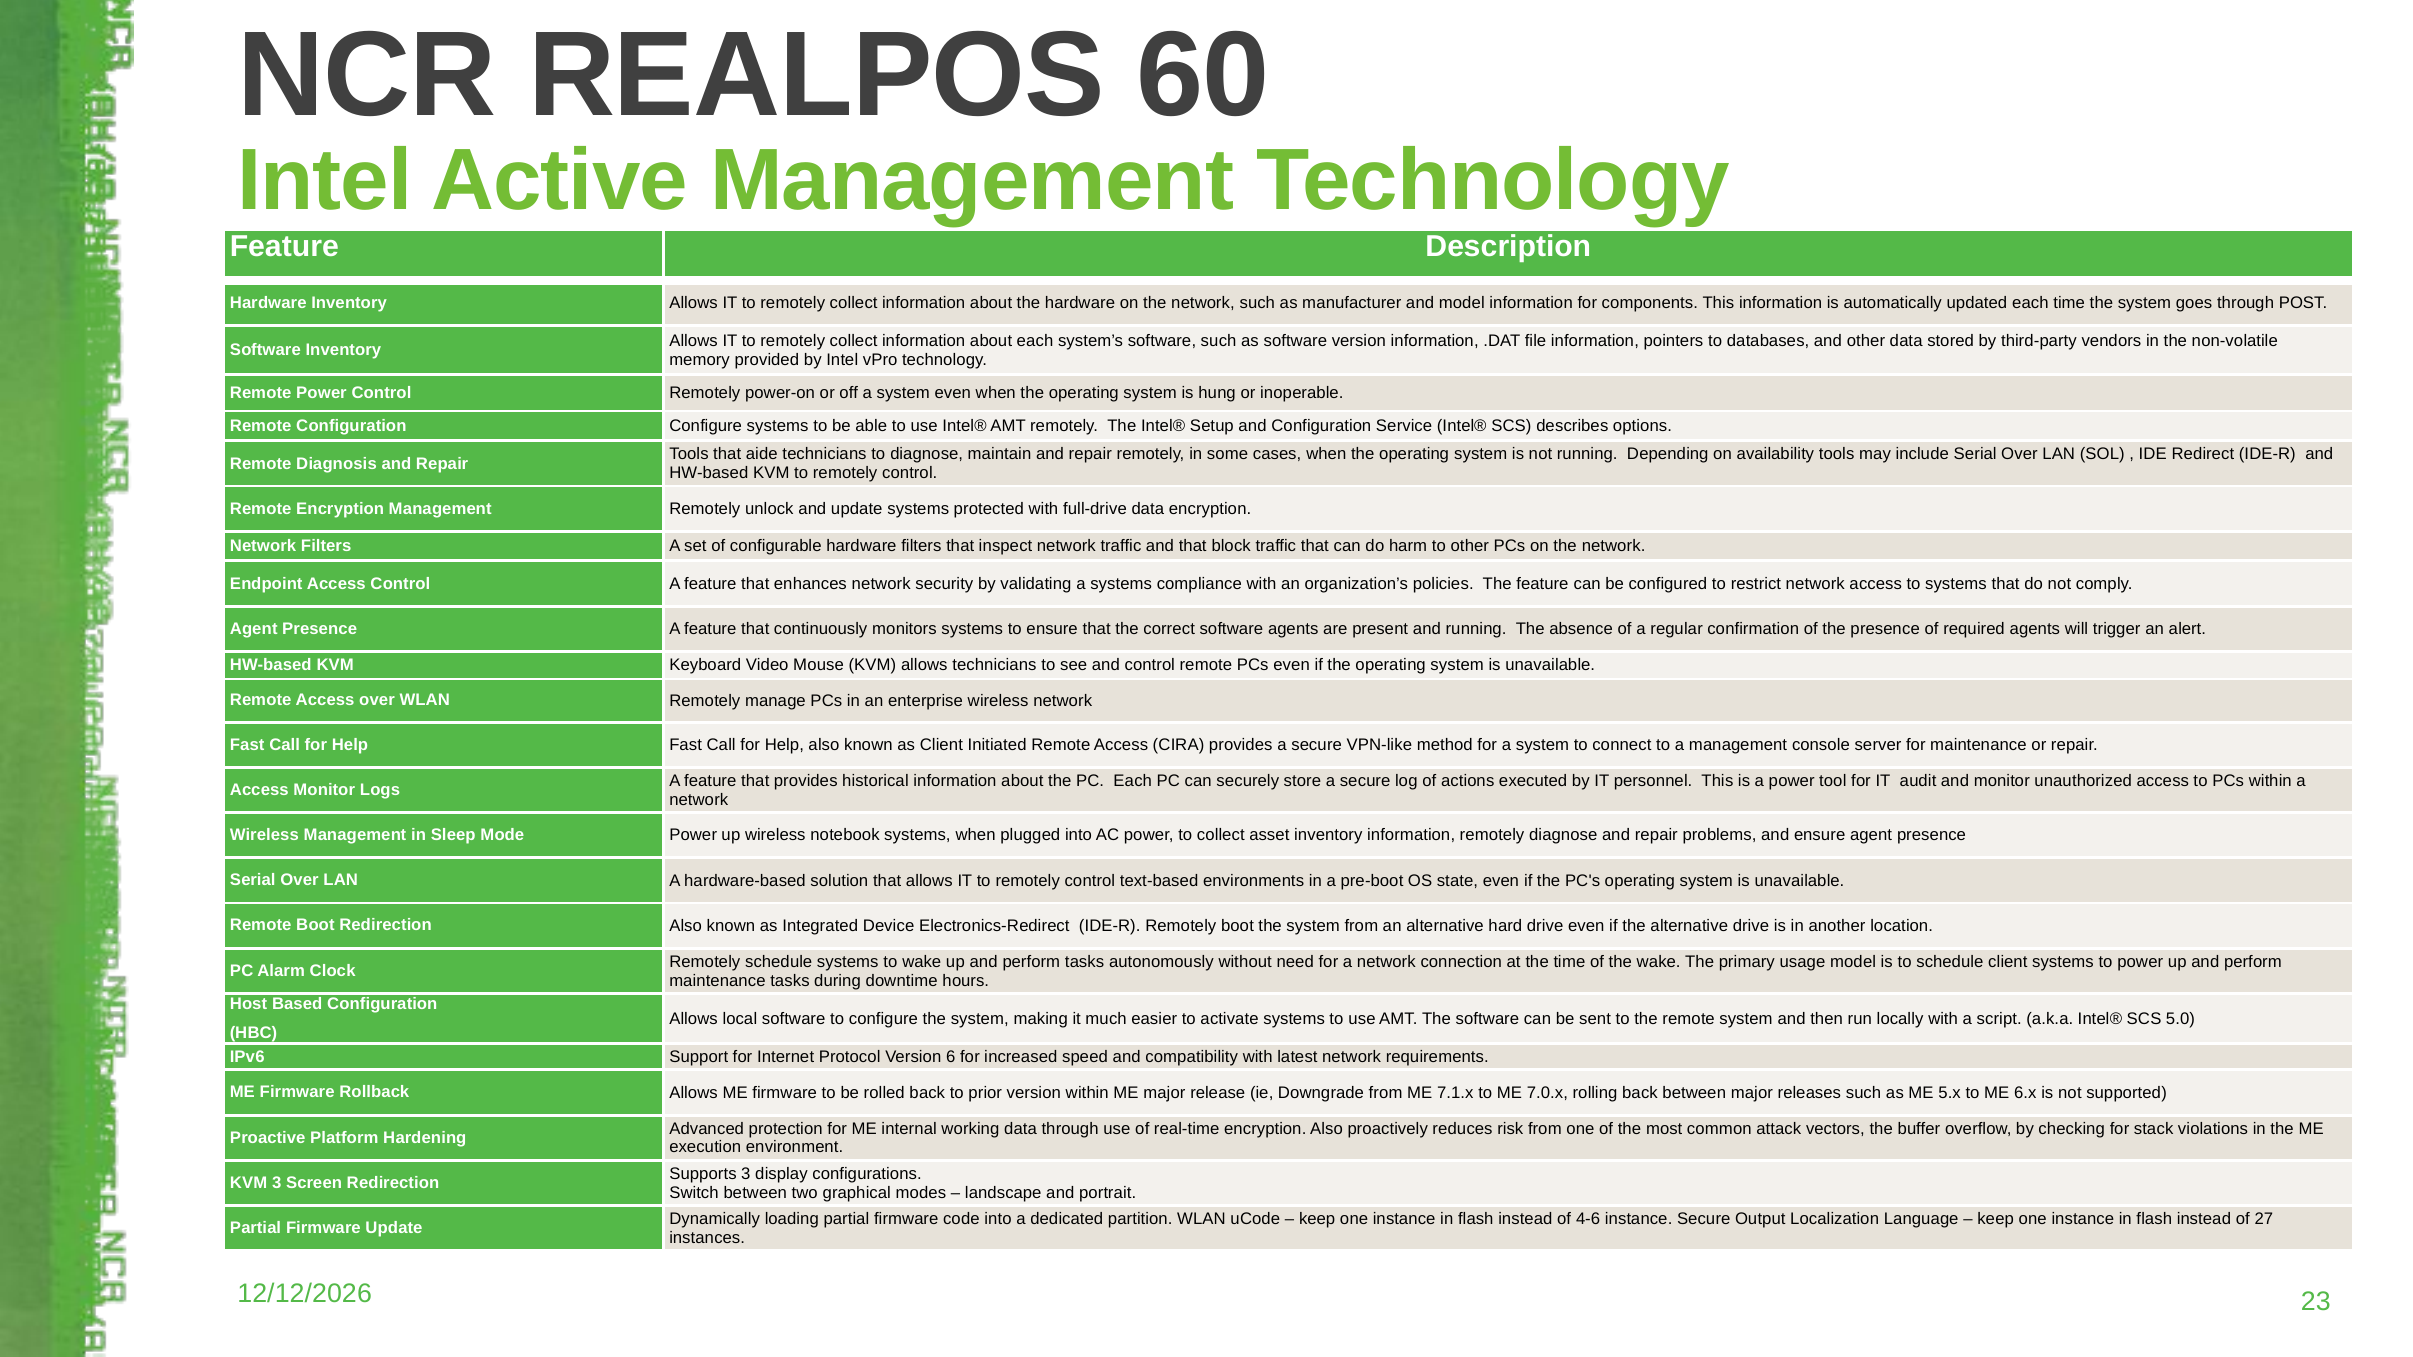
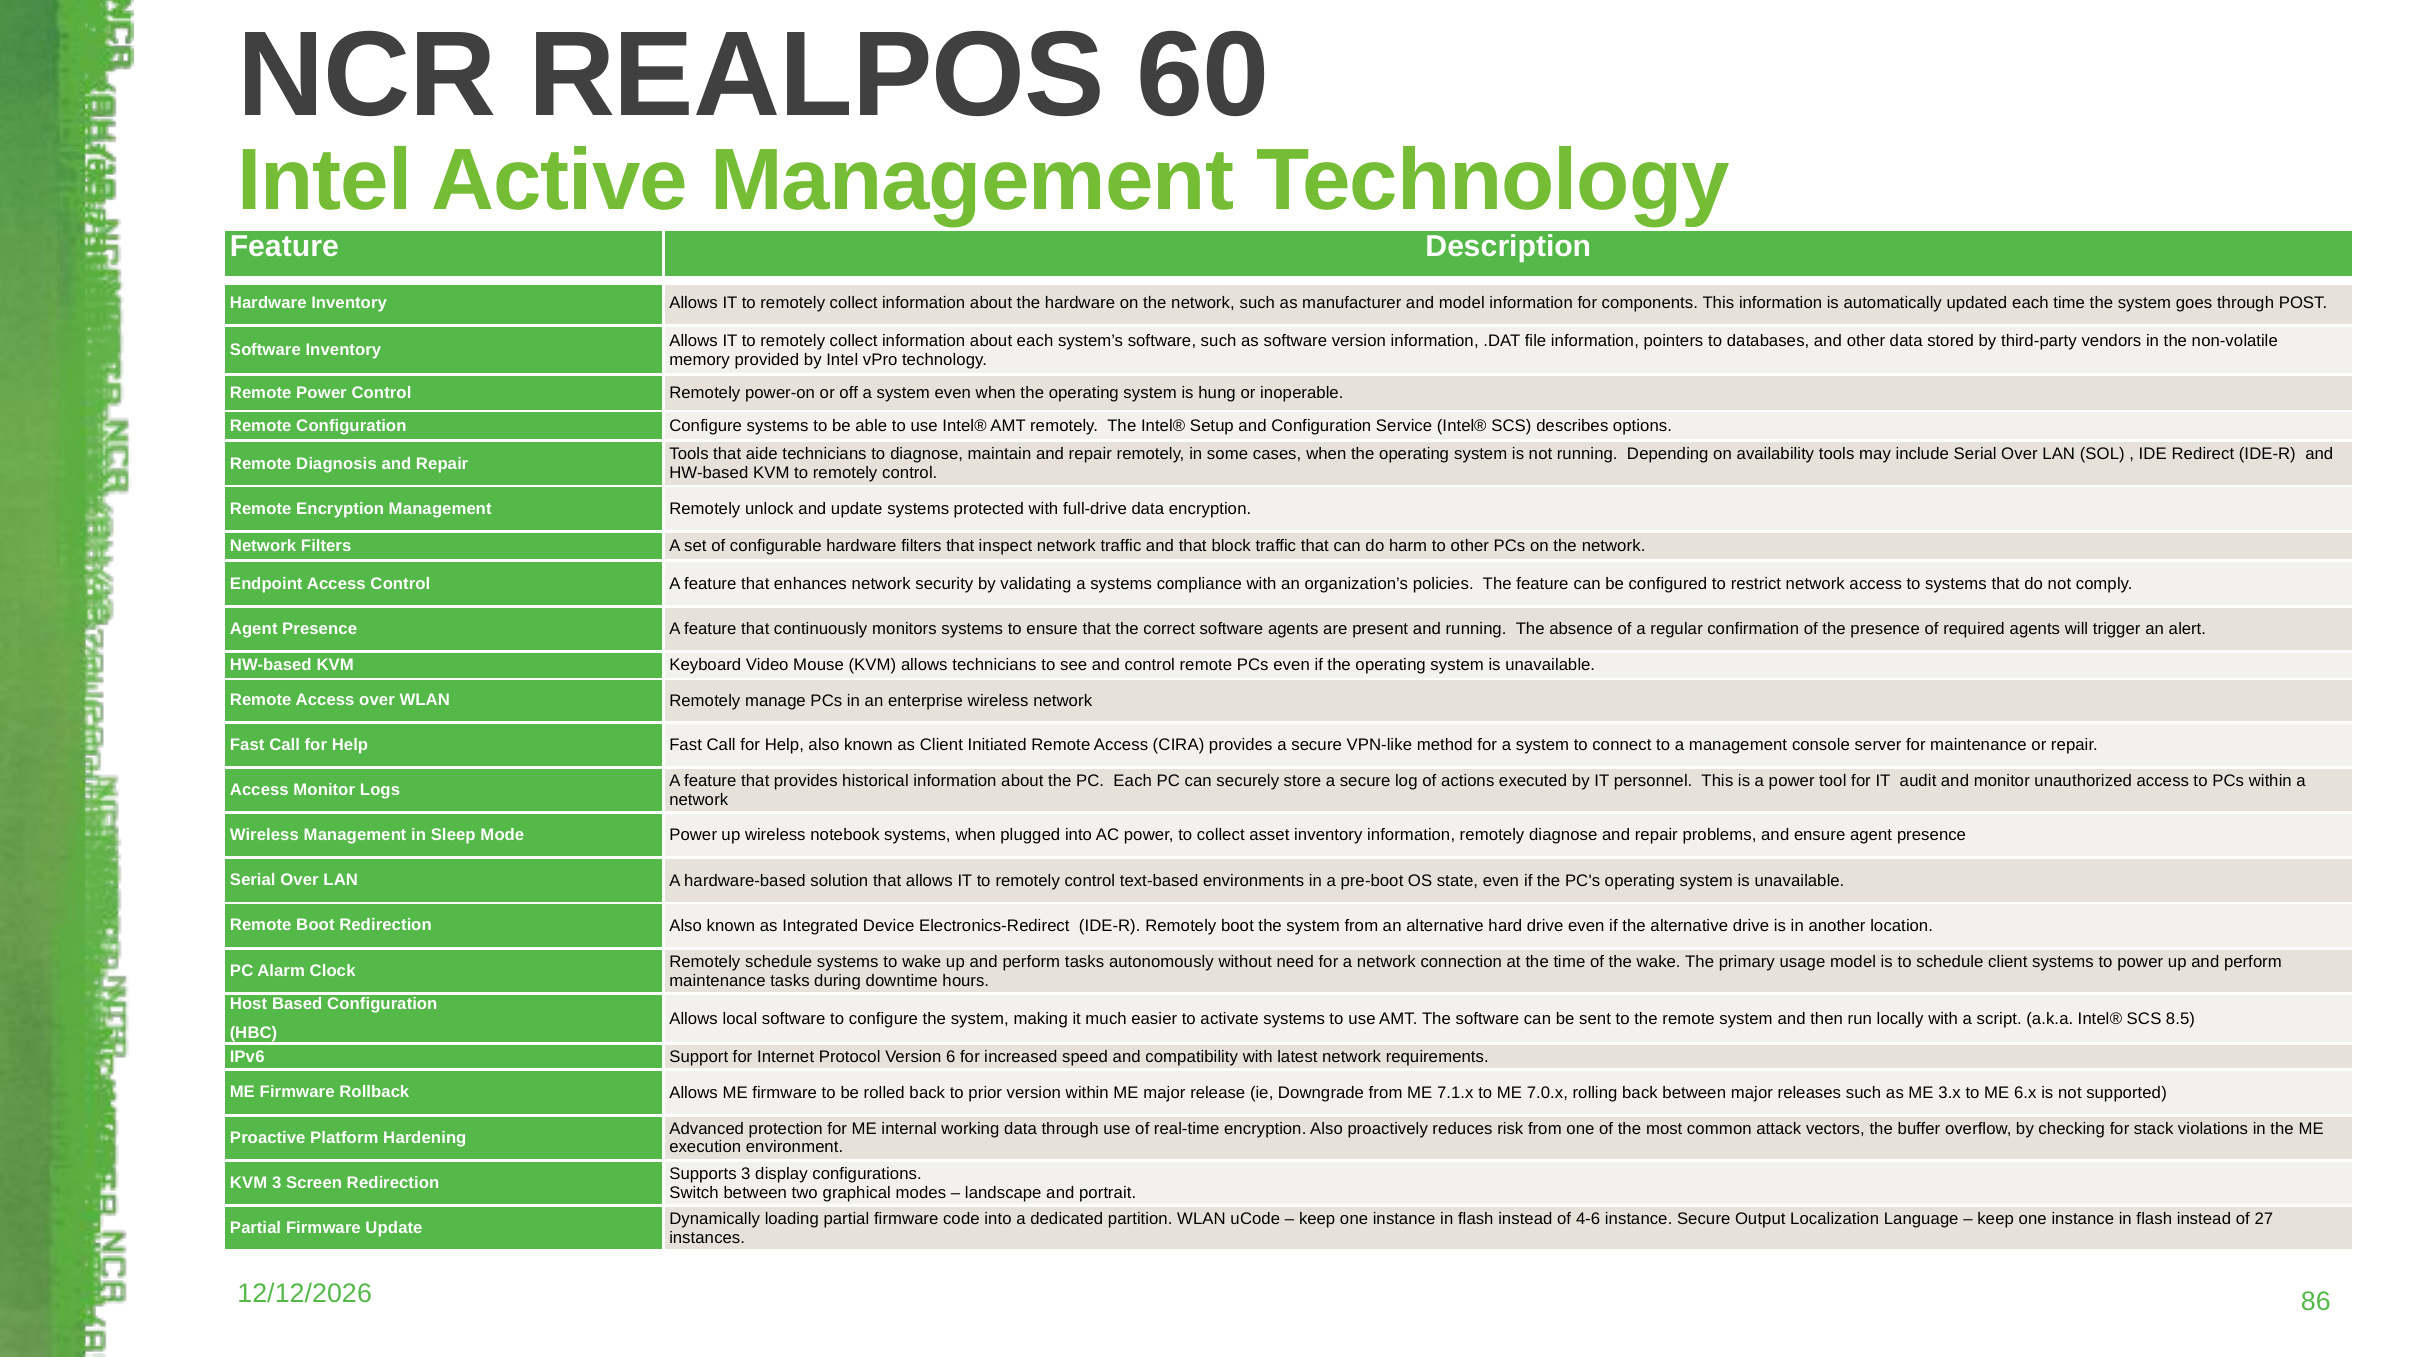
5.0: 5.0 -> 8.5 (2180, 1019)
5.x: 5.x -> 3.x (1950, 1093)
23: 23 -> 86 (2316, 1302)
